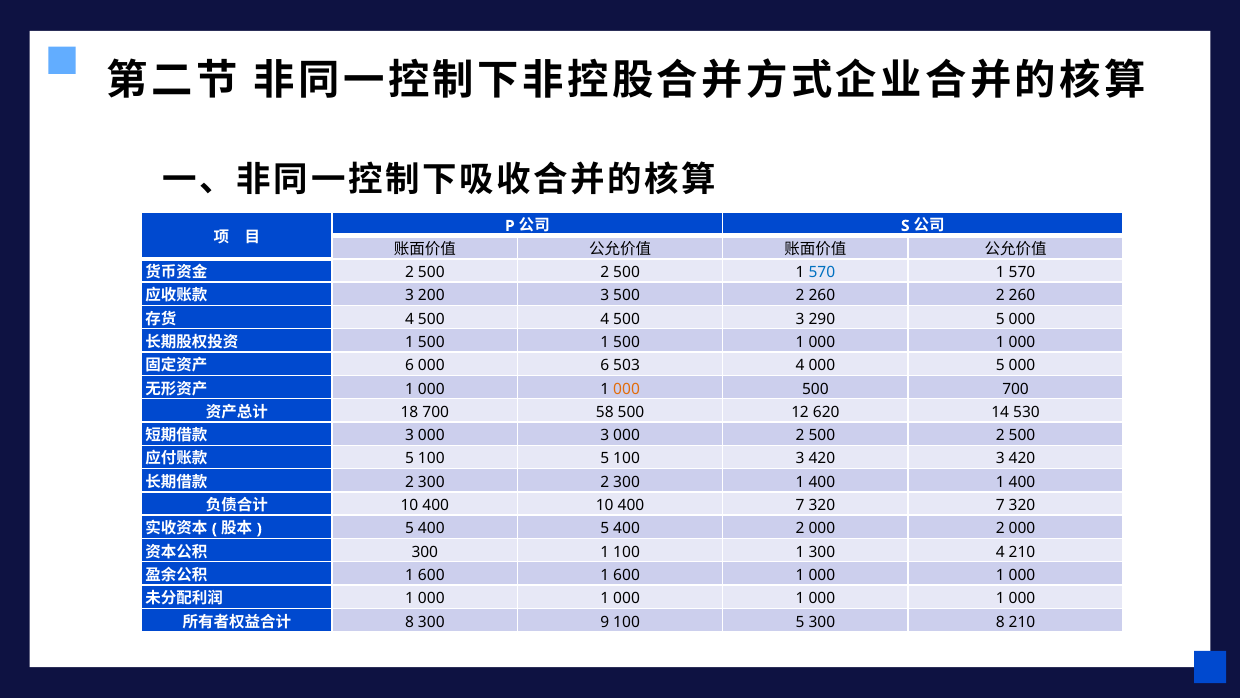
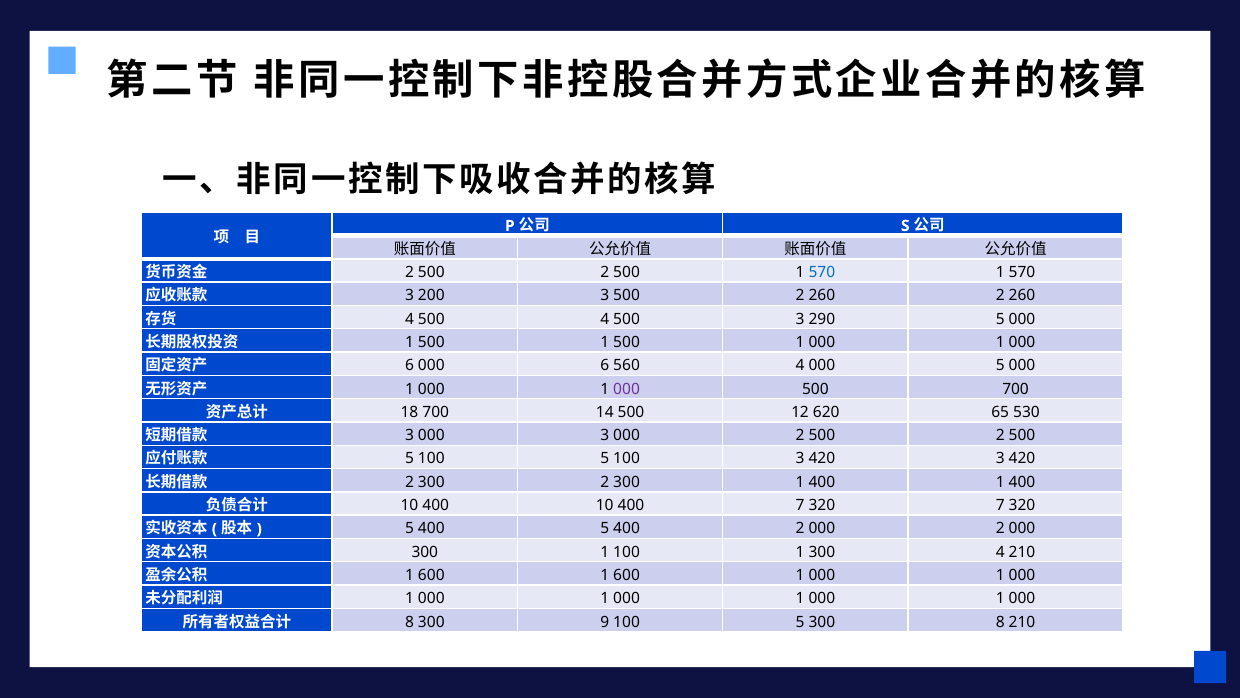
503: 503 -> 560 (627, 365)
000 colour: orange -> purple (627, 389)
58: 58 -> 14 (605, 412)
14: 14 -> 65 (1000, 412)
